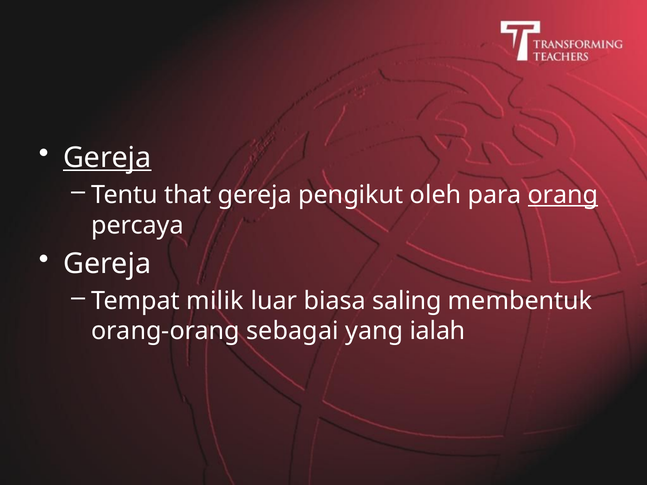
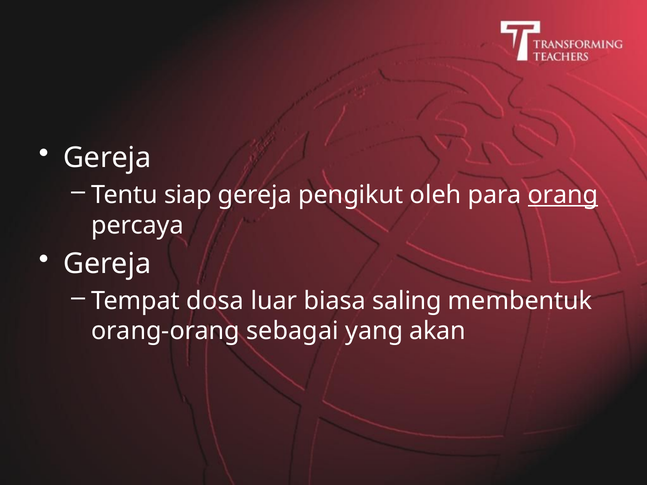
Gereja underline: present -> none (107, 158)
that: that -> siap (188, 195)
milik: milik -> dosa (215, 301)
ialah: ialah -> akan (438, 331)
